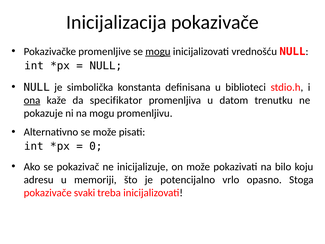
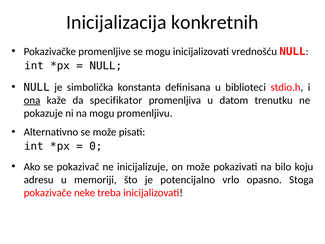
Inicijalizacija pokazivače: pokazivače -> konkretnih (215, 22)
mogu underline: present -> none (158, 51)
svaki: svaki -> neke (85, 193)
